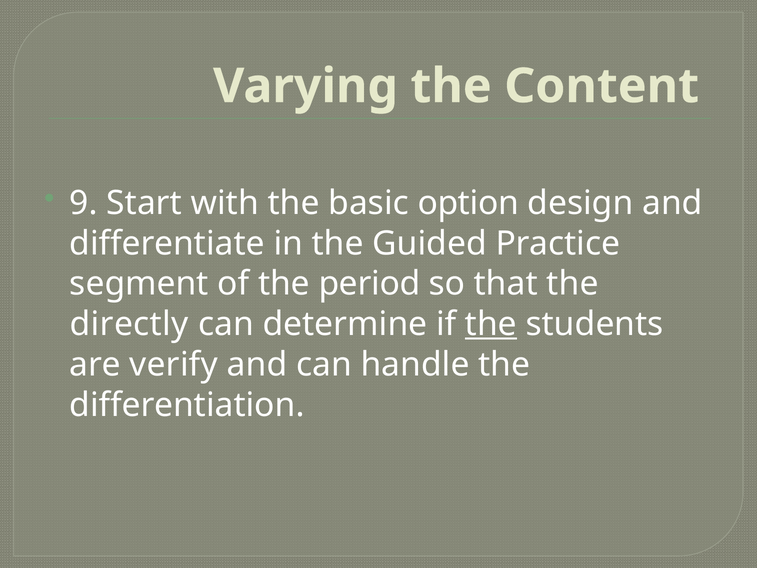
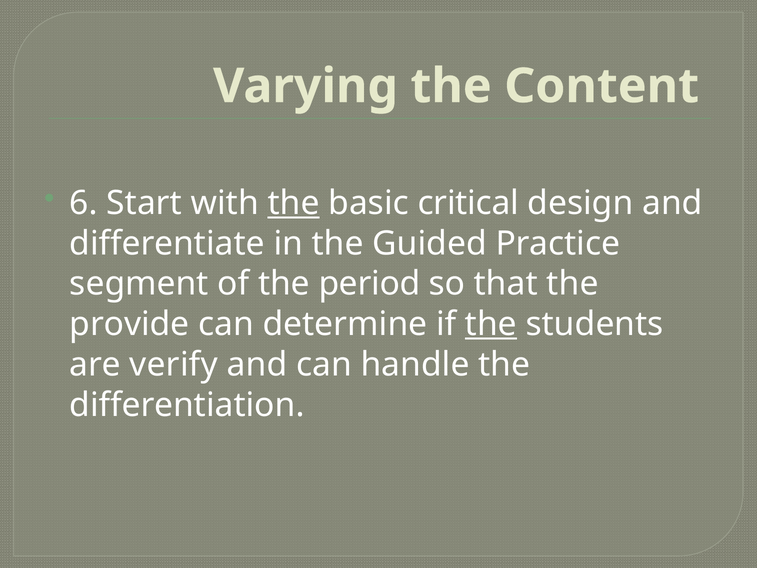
9: 9 -> 6 (84, 203)
the underline: none -> present (294, 203)
option: option -> critical (468, 203)
directly: directly -> provide (129, 324)
